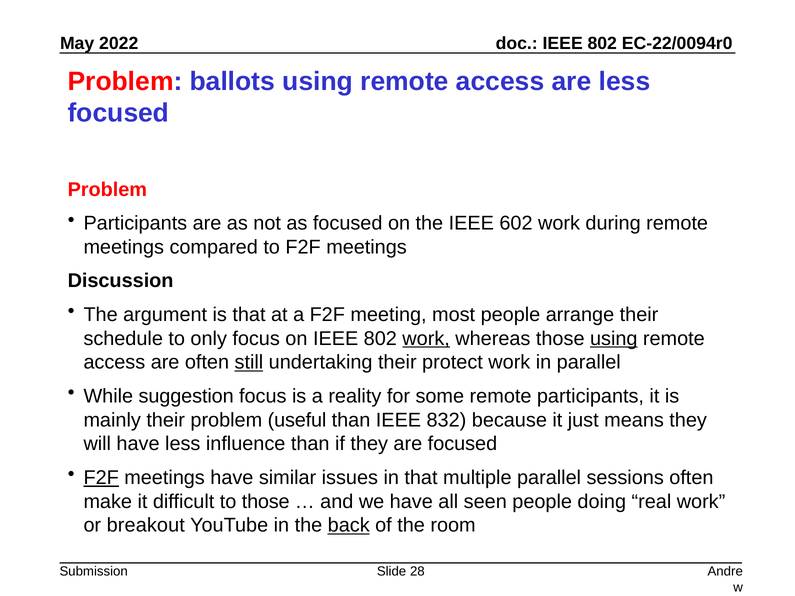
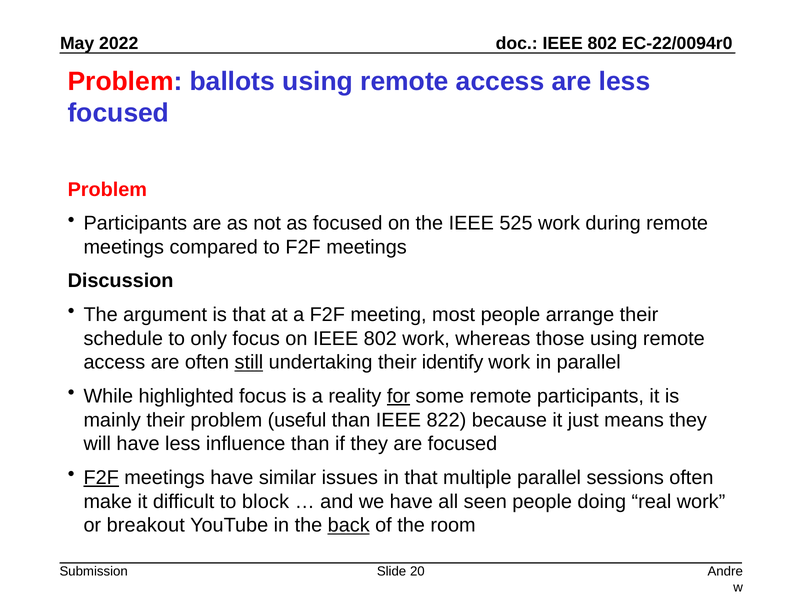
602: 602 -> 525 (516, 223)
work underline: present -> none (426, 339)
using underline: present -> none (614, 339)
protect: protect -> identify (453, 363)
suggestion: suggestion -> highlighted (186, 396)
for underline: none -> present (398, 396)
832: 832 -> 822 (446, 420)
to those: those -> block (266, 502)
28: 28 -> 20 (417, 572)
